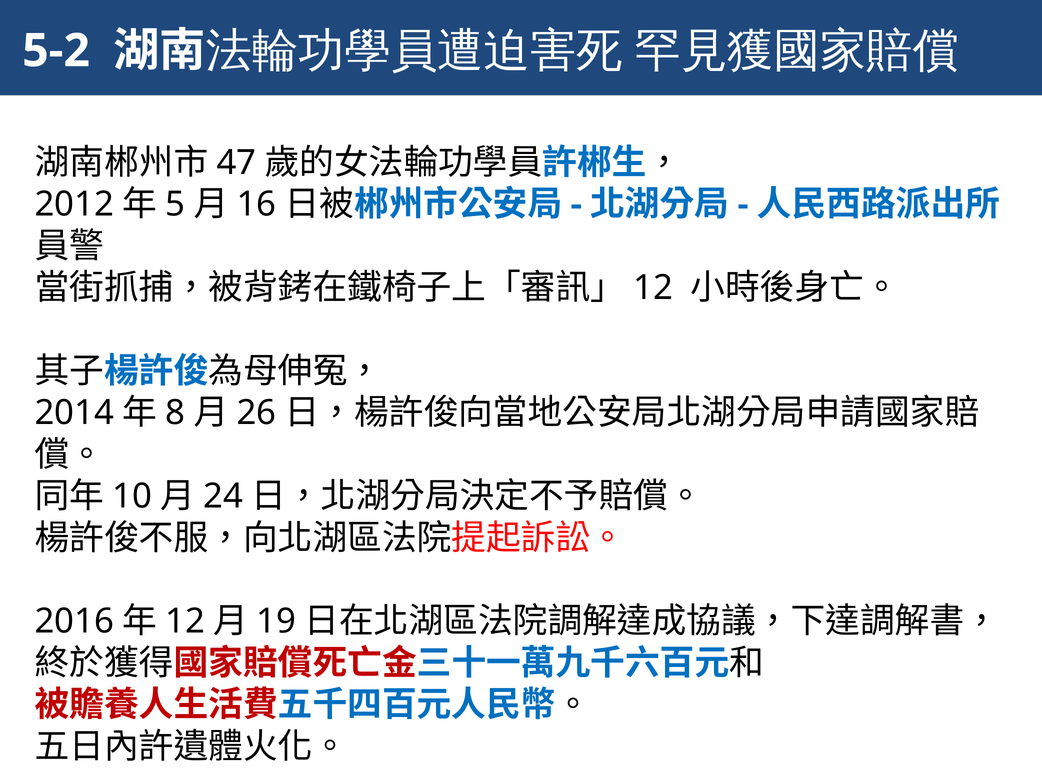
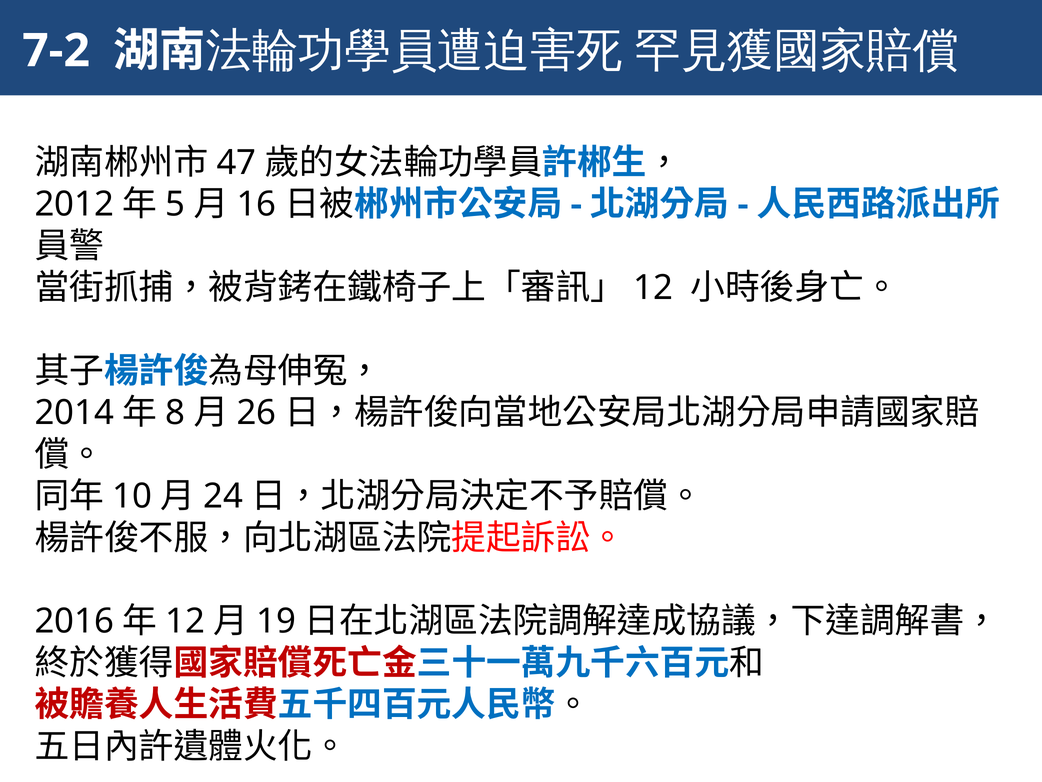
5-2: 5-2 -> 7-2 (56, 51)
